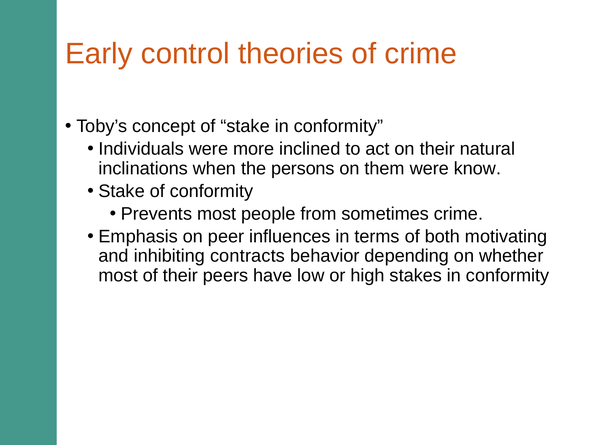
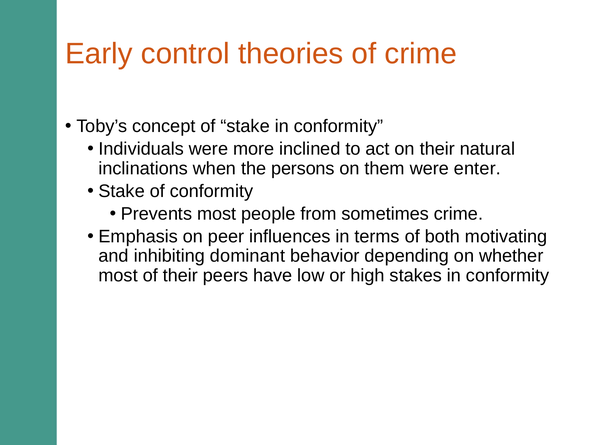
know: know -> enter (477, 168)
contracts: contracts -> dominant (248, 256)
